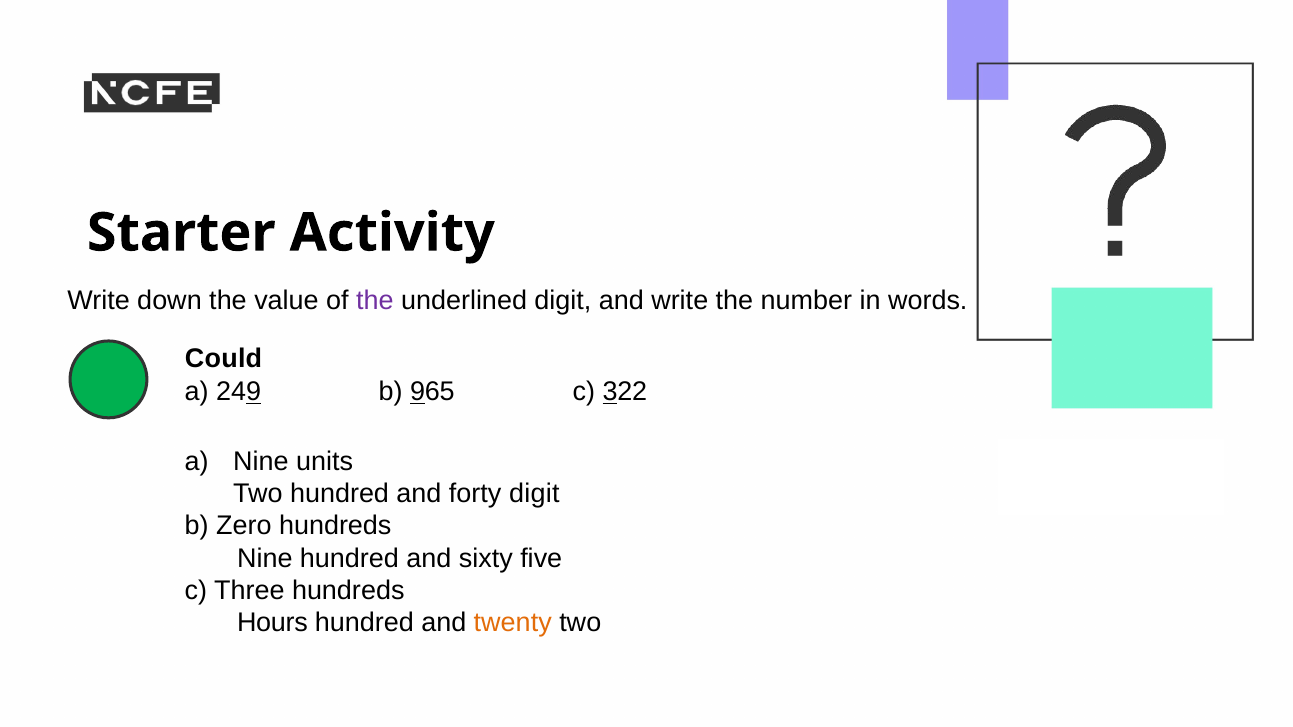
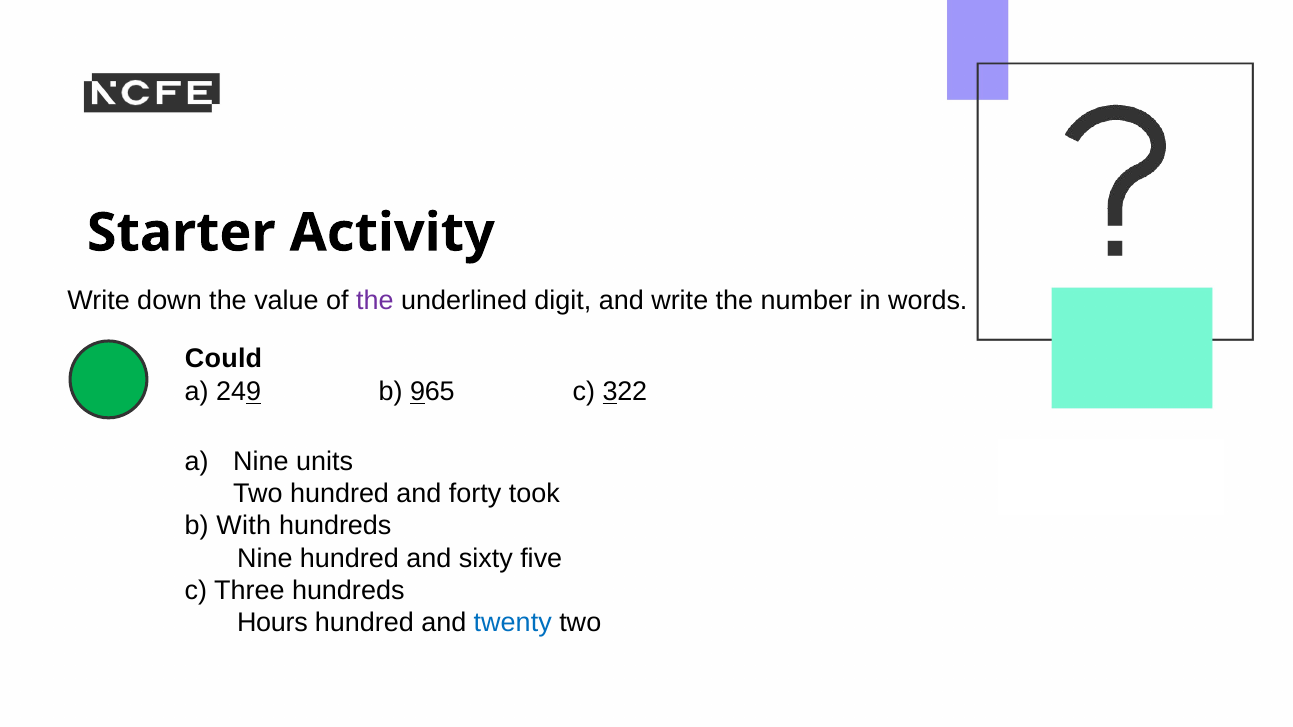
forty digit: digit -> took (534, 494)
Zero: Zero -> With (244, 526)
twenty colour: orange -> blue (513, 623)
